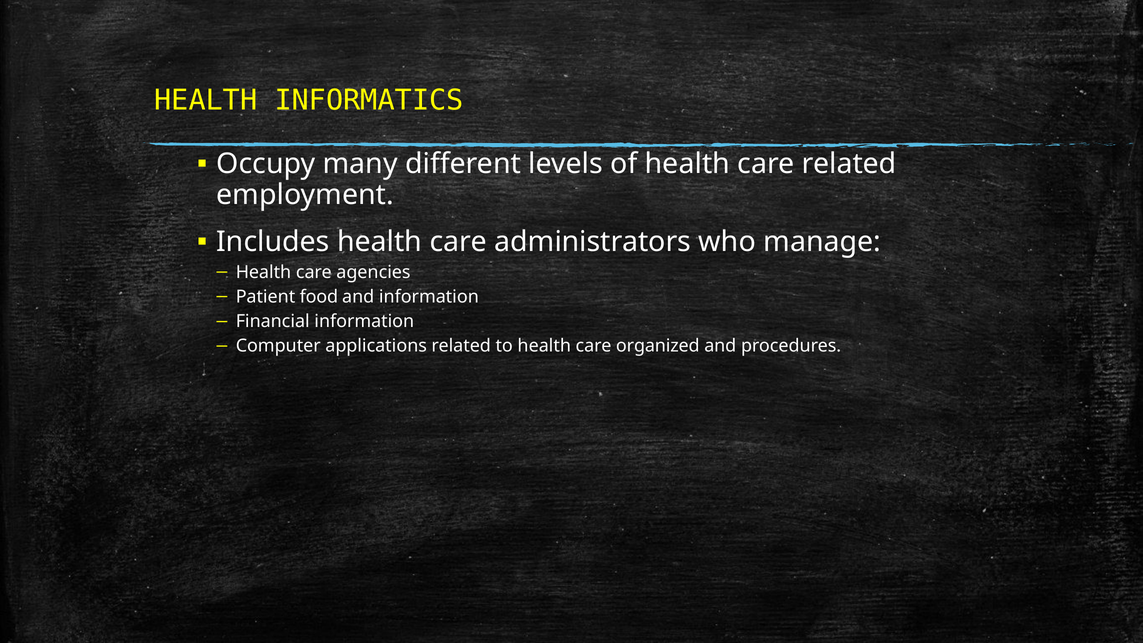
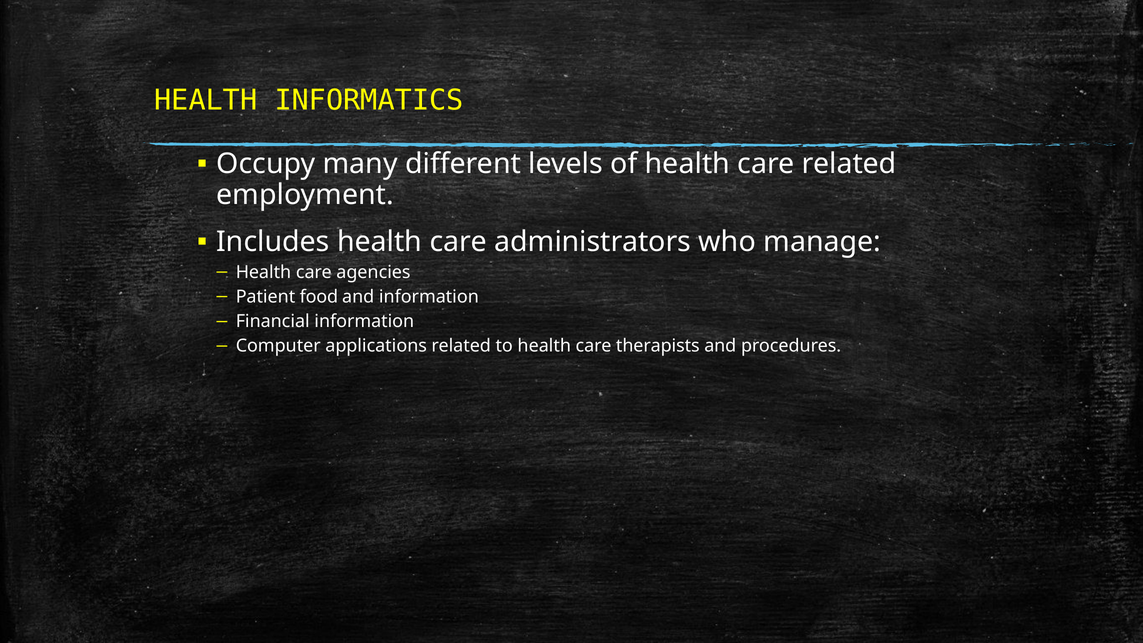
organized: organized -> therapists (658, 346)
